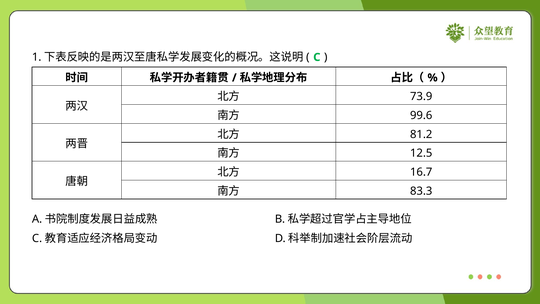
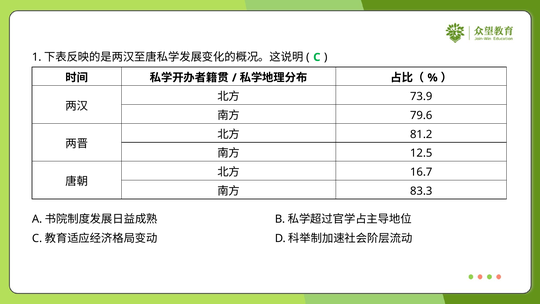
99.6: 99.6 -> 79.6 (421, 115)
